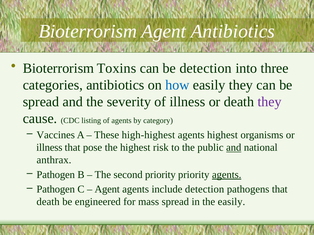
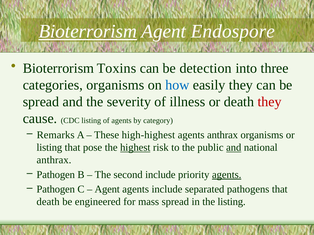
Bioterrorism underline: none -> present (88, 31)
Agent Antibiotics: Antibiotics -> Endospore (233, 31)
categories antibiotics: antibiotics -> organisms (115, 85)
they colour: purple -> red (270, 102)
Vaccines: Vaccines -> Remarks (56, 135)
agents highest: highest -> anthrax (223, 135)
illness: illness -> listing (49, 148)
highest underline: none -> present (135, 148)
second priority: priority -> include (160, 175)
include detection: detection -> separated (205, 190)
the easily: easily -> listing (232, 202)
